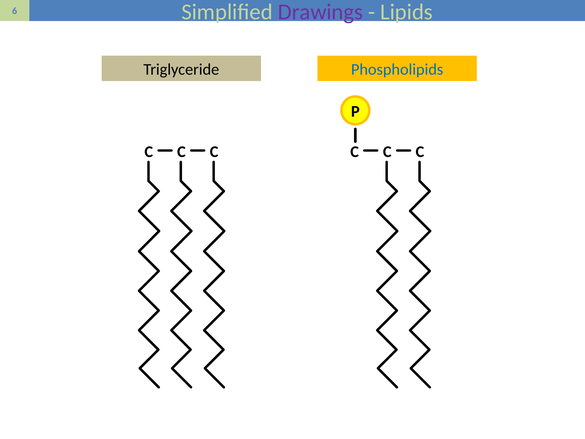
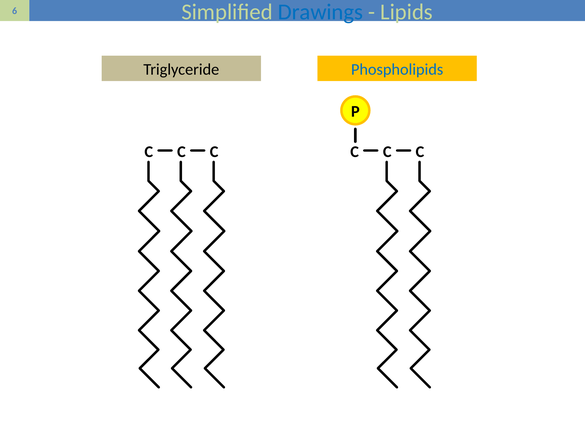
Drawings colour: purple -> blue (320, 12)
